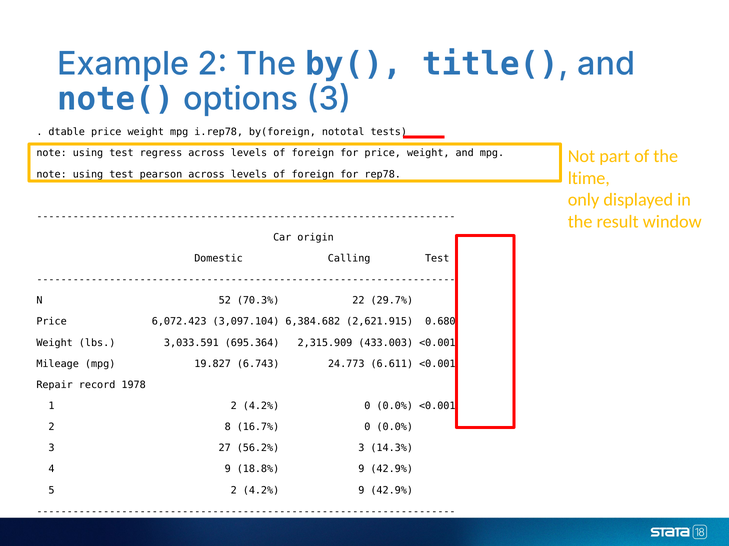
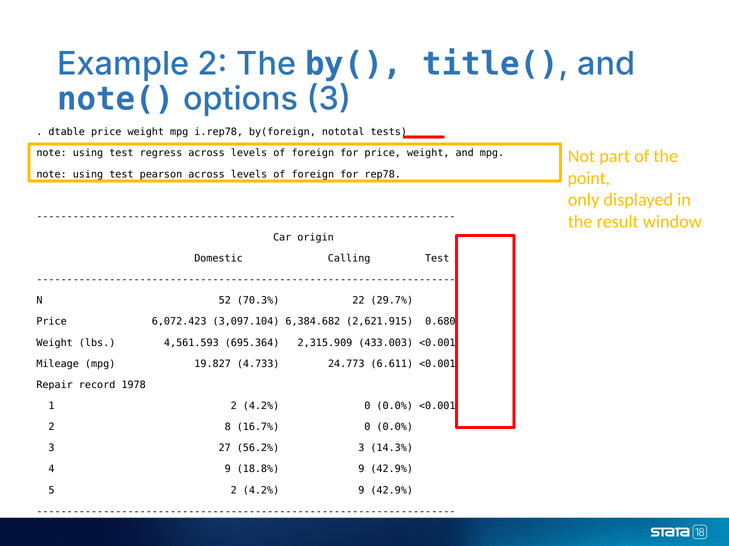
ltime: ltime -> point (589, 178)
3,033.591: 3,033.591 -> 4,561.593 (191, 343)
6.743: 6.743 -> 4.733 (258, 364)
